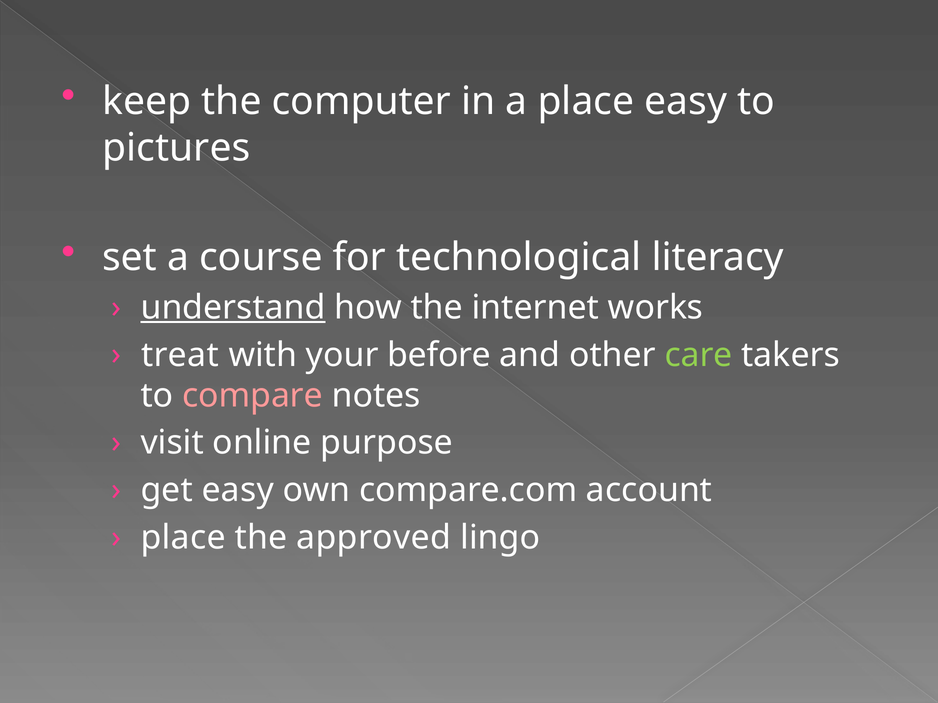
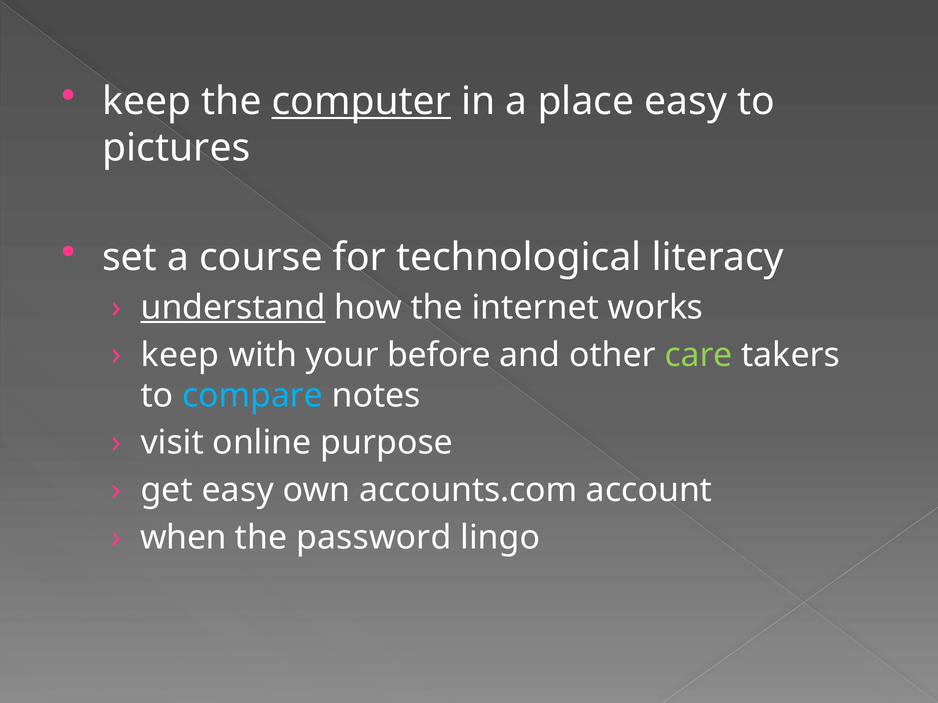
computer underline: none -> present (361, 101)
treat: treat -> keep (180, 355)
compare colour: pink -> light blue (253, 396)
compare.com: compare.com -> accounts.com (468, 491)
place: place -> when (183, 538)
approved: approved -> password (374, 538)
